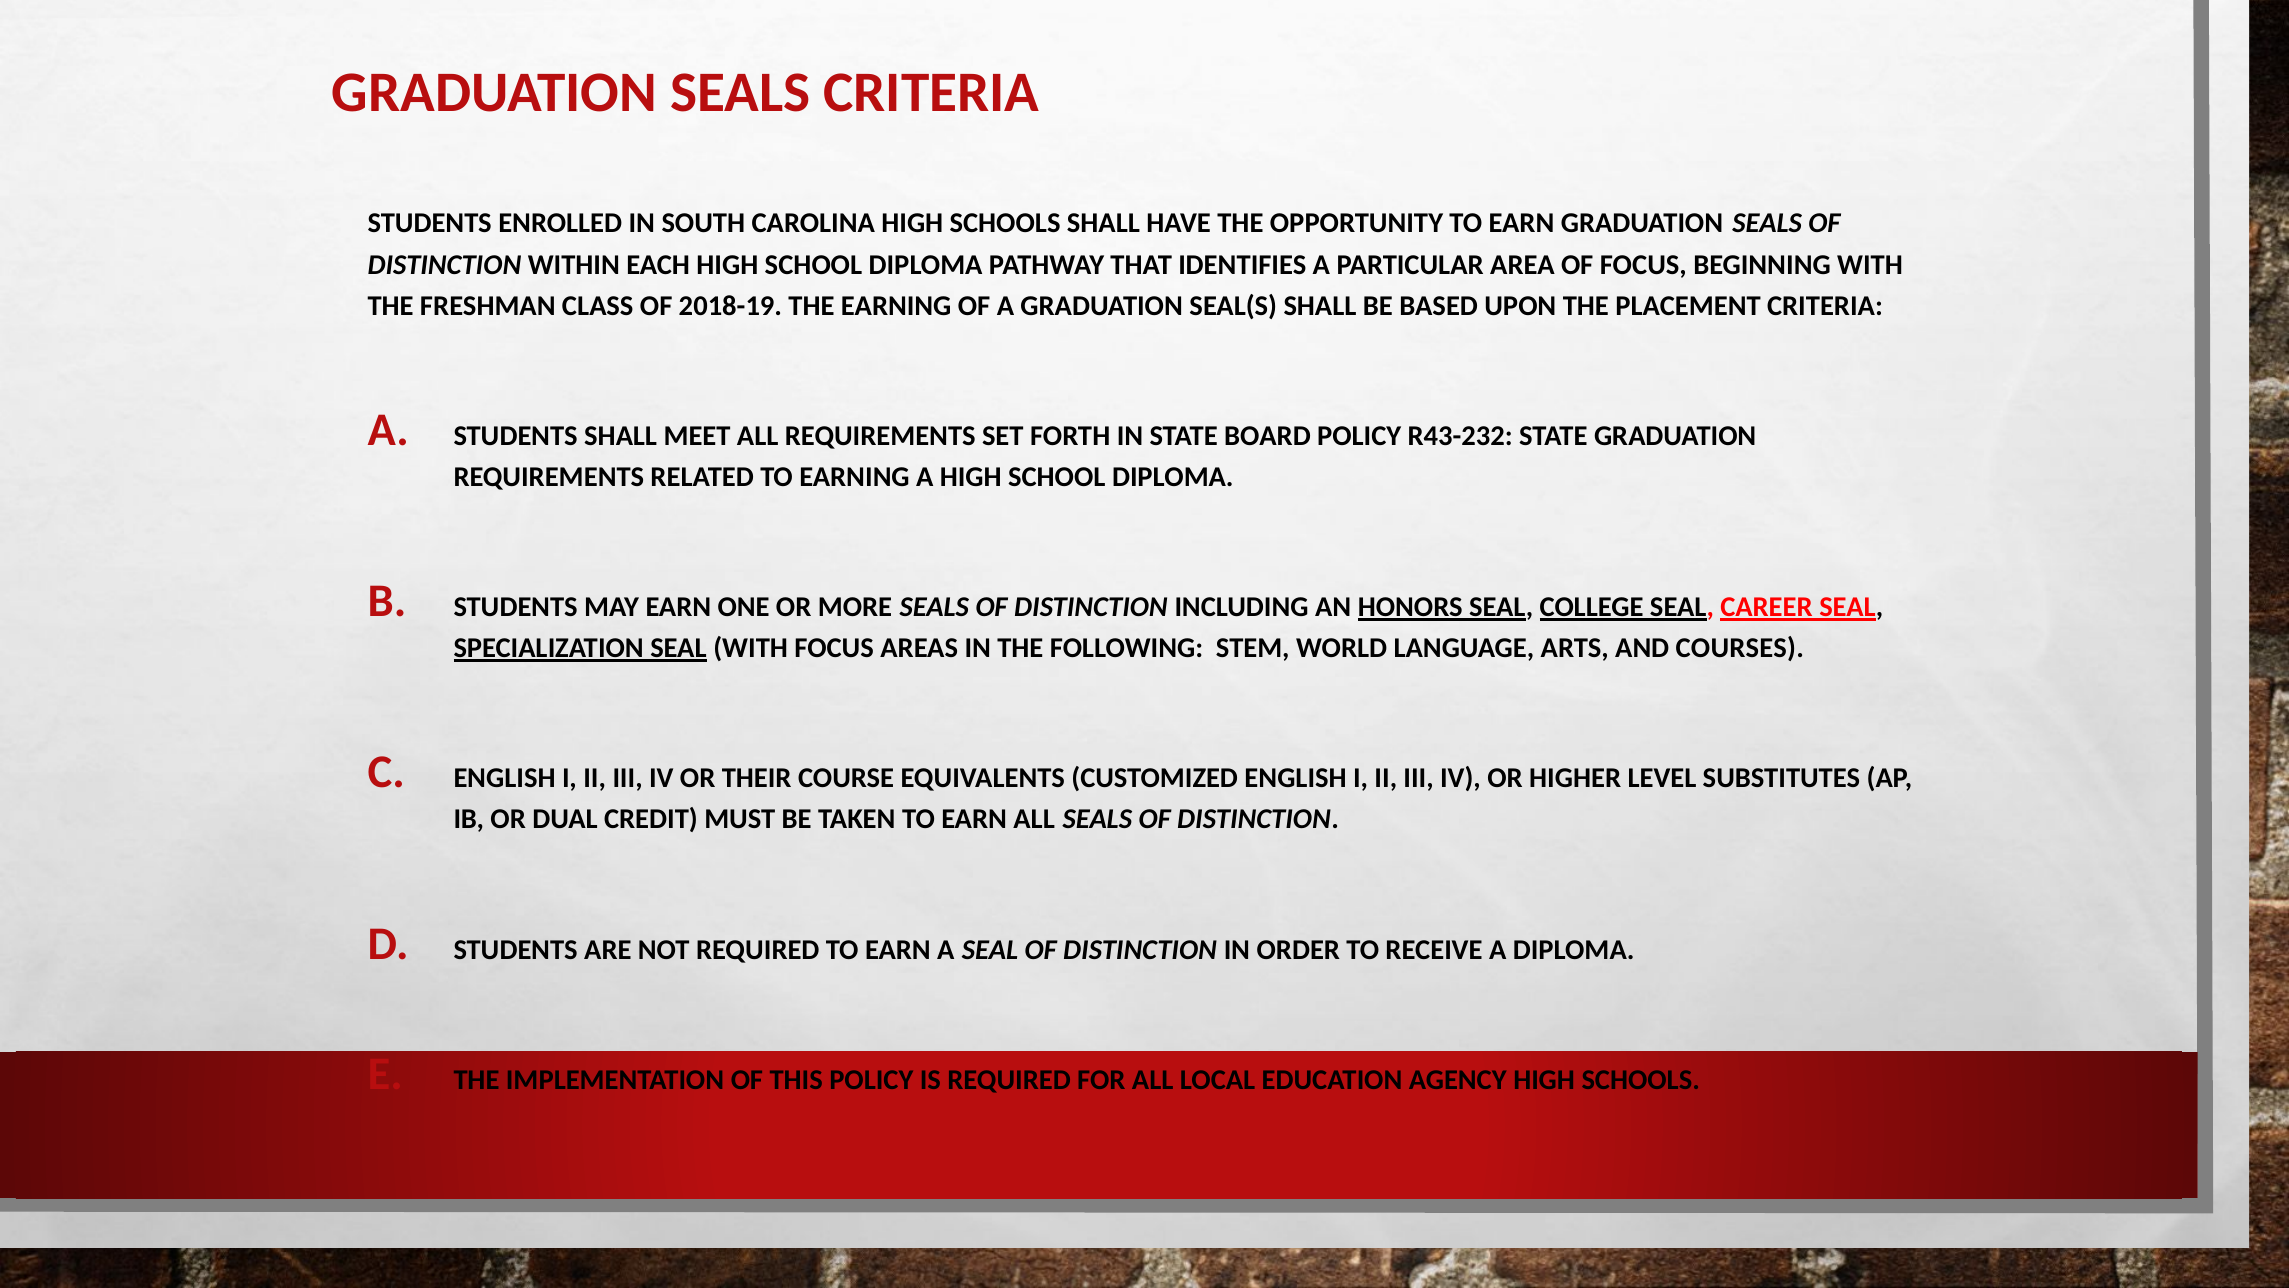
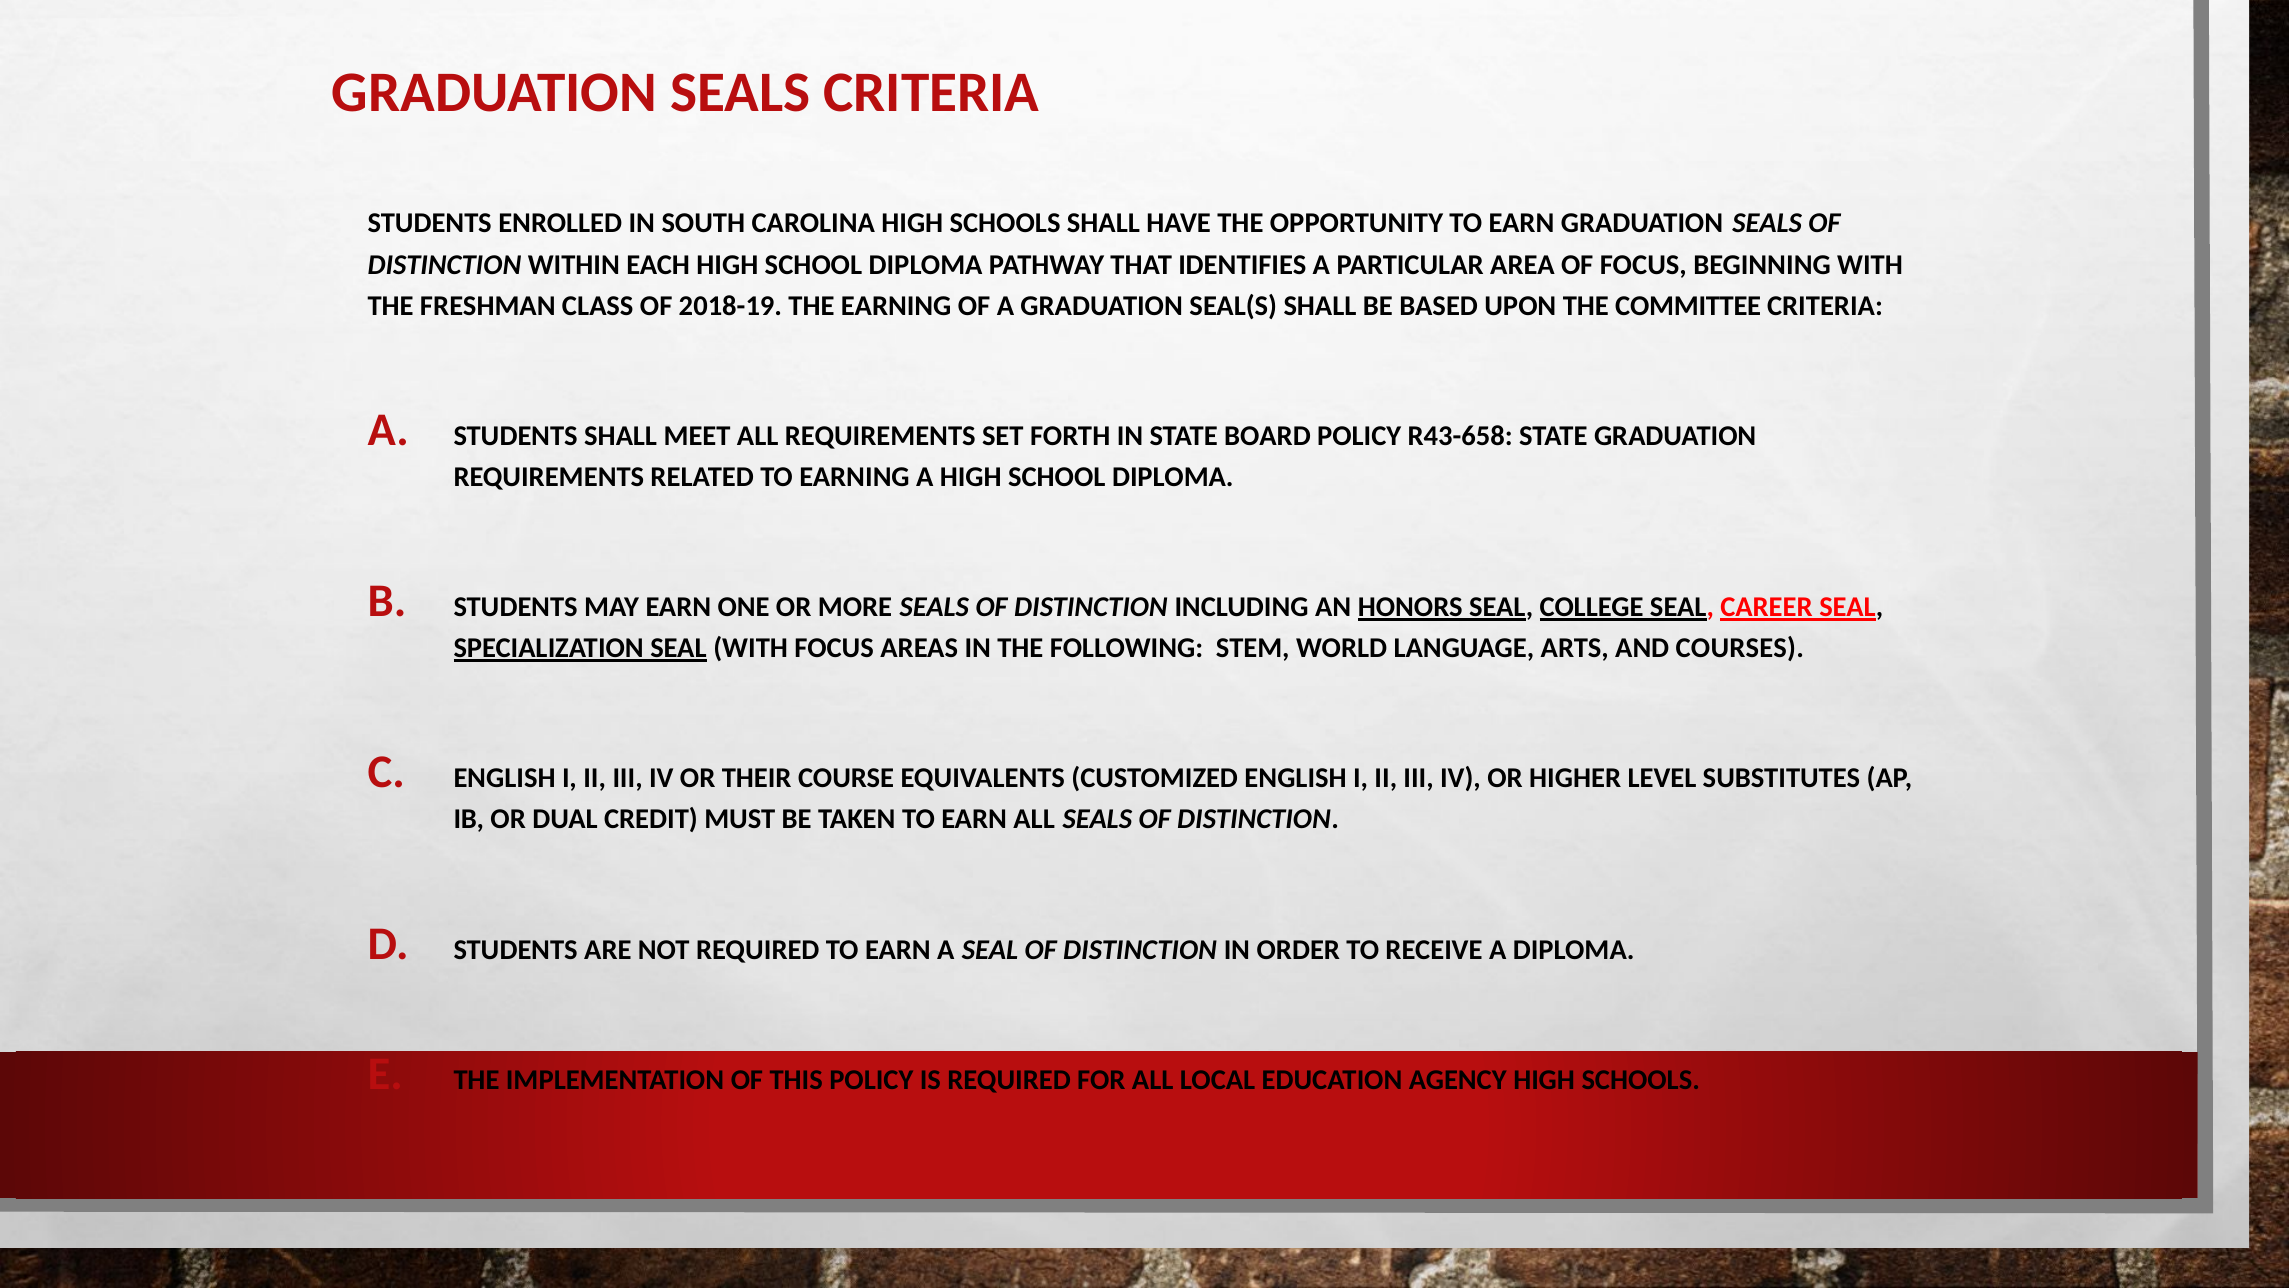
PLACEMENT: PLACEMENT -> COMMITTEE (1688, 306)
R43-232: R43-232 -> R43-658 (1460, 436)
